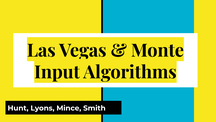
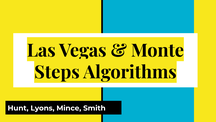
Input: Input -> Steps (57, 72)
